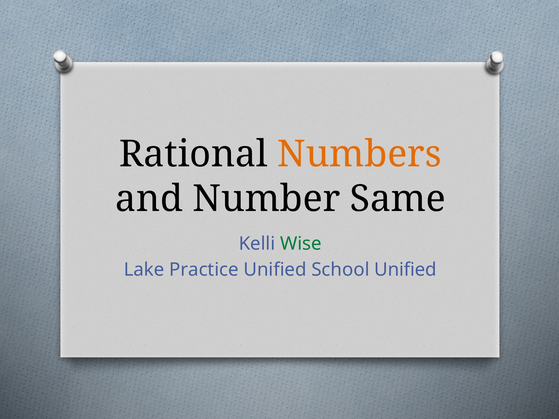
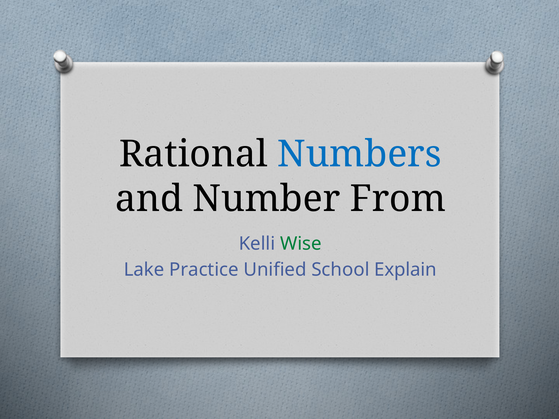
Numbers colour: orange -> blue (359, 154)
Same: Same -> From (398, 199)
School Unified: Unified -> Explain (405, 270)
